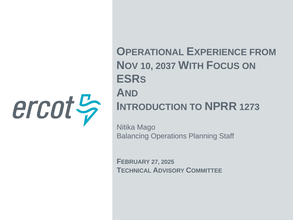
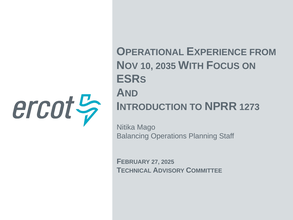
2037: 2037 -> 2035 (166, 66)
